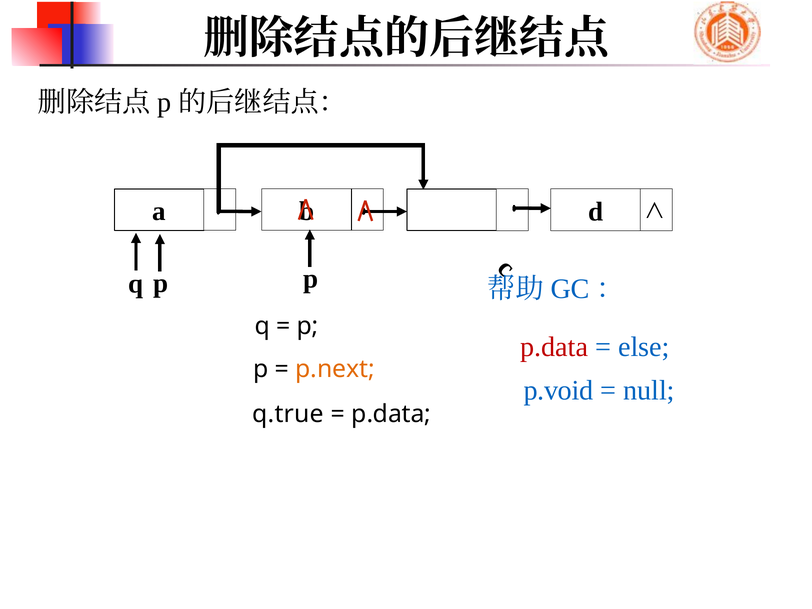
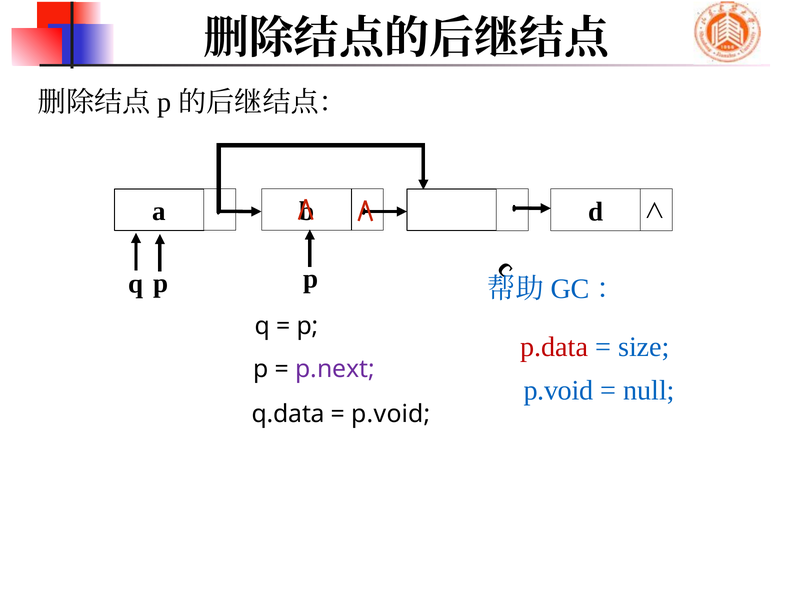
else: else -> size (644, 347)
p.next colour: orange -> purple (335, 369)
q.true: q.true -> q.data (288, 414)
p.data: p.data -> p.void (391, 414)
